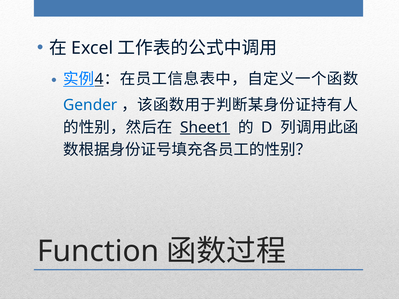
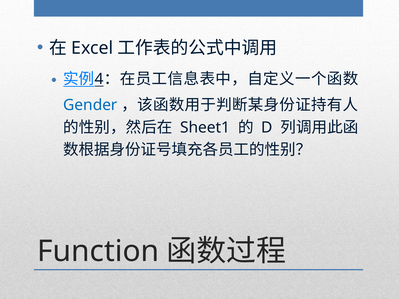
Sheet1 underline: present -> none (205, 127)
